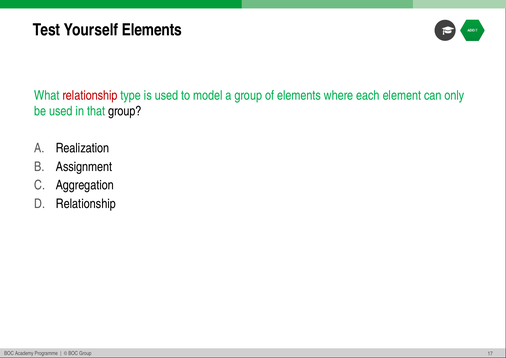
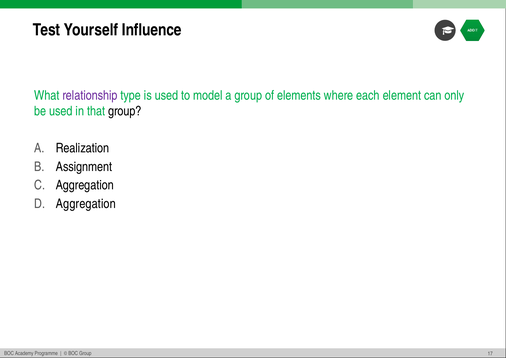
Yourself Elements: Elements -> Influence (152, 30)
relationship colour: red -> purple (90, 95)
Relationship: Relationship -> Aggregation (86, 204)
